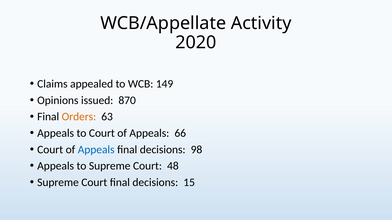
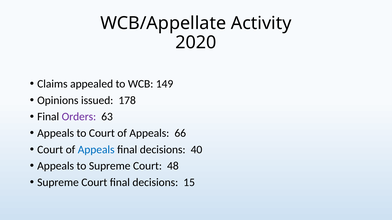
870: 870 -> 178 (127, 101)
Orders colour: orange -> purple (79, 117)
98: 98 -> 40 (196, 150)
